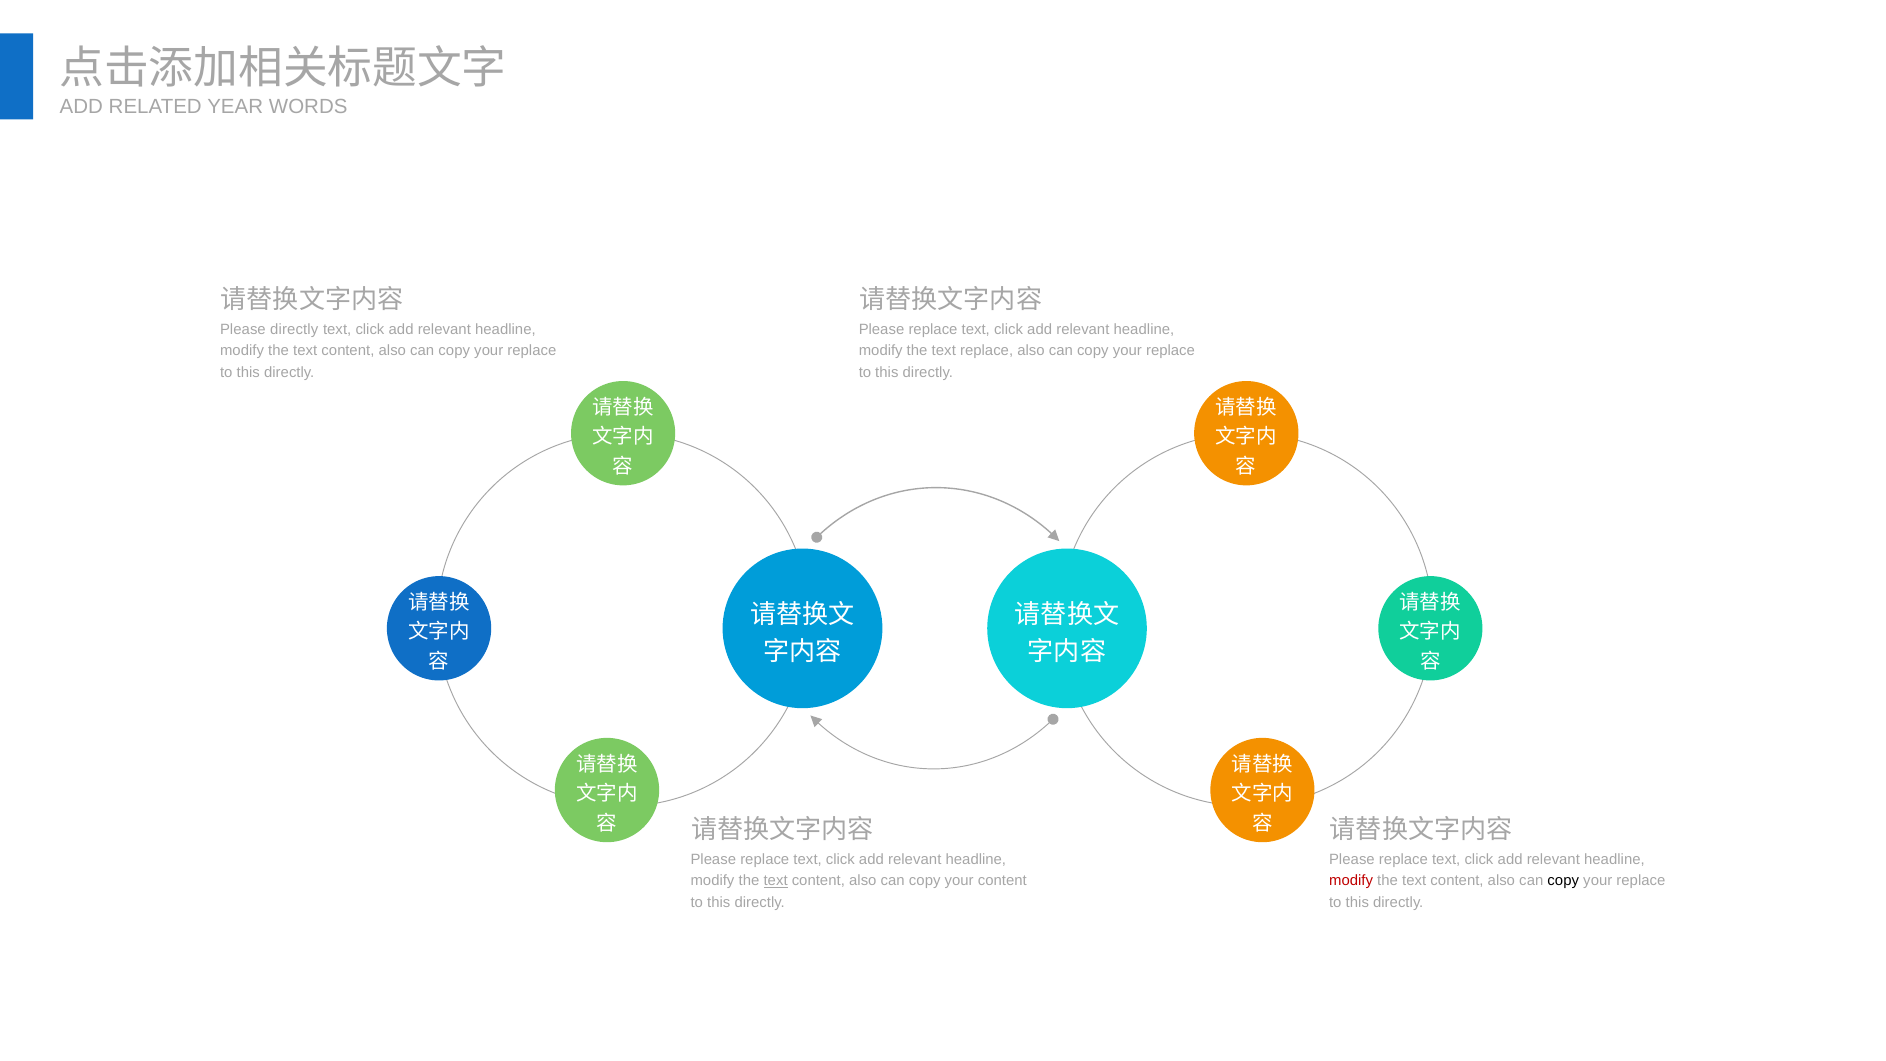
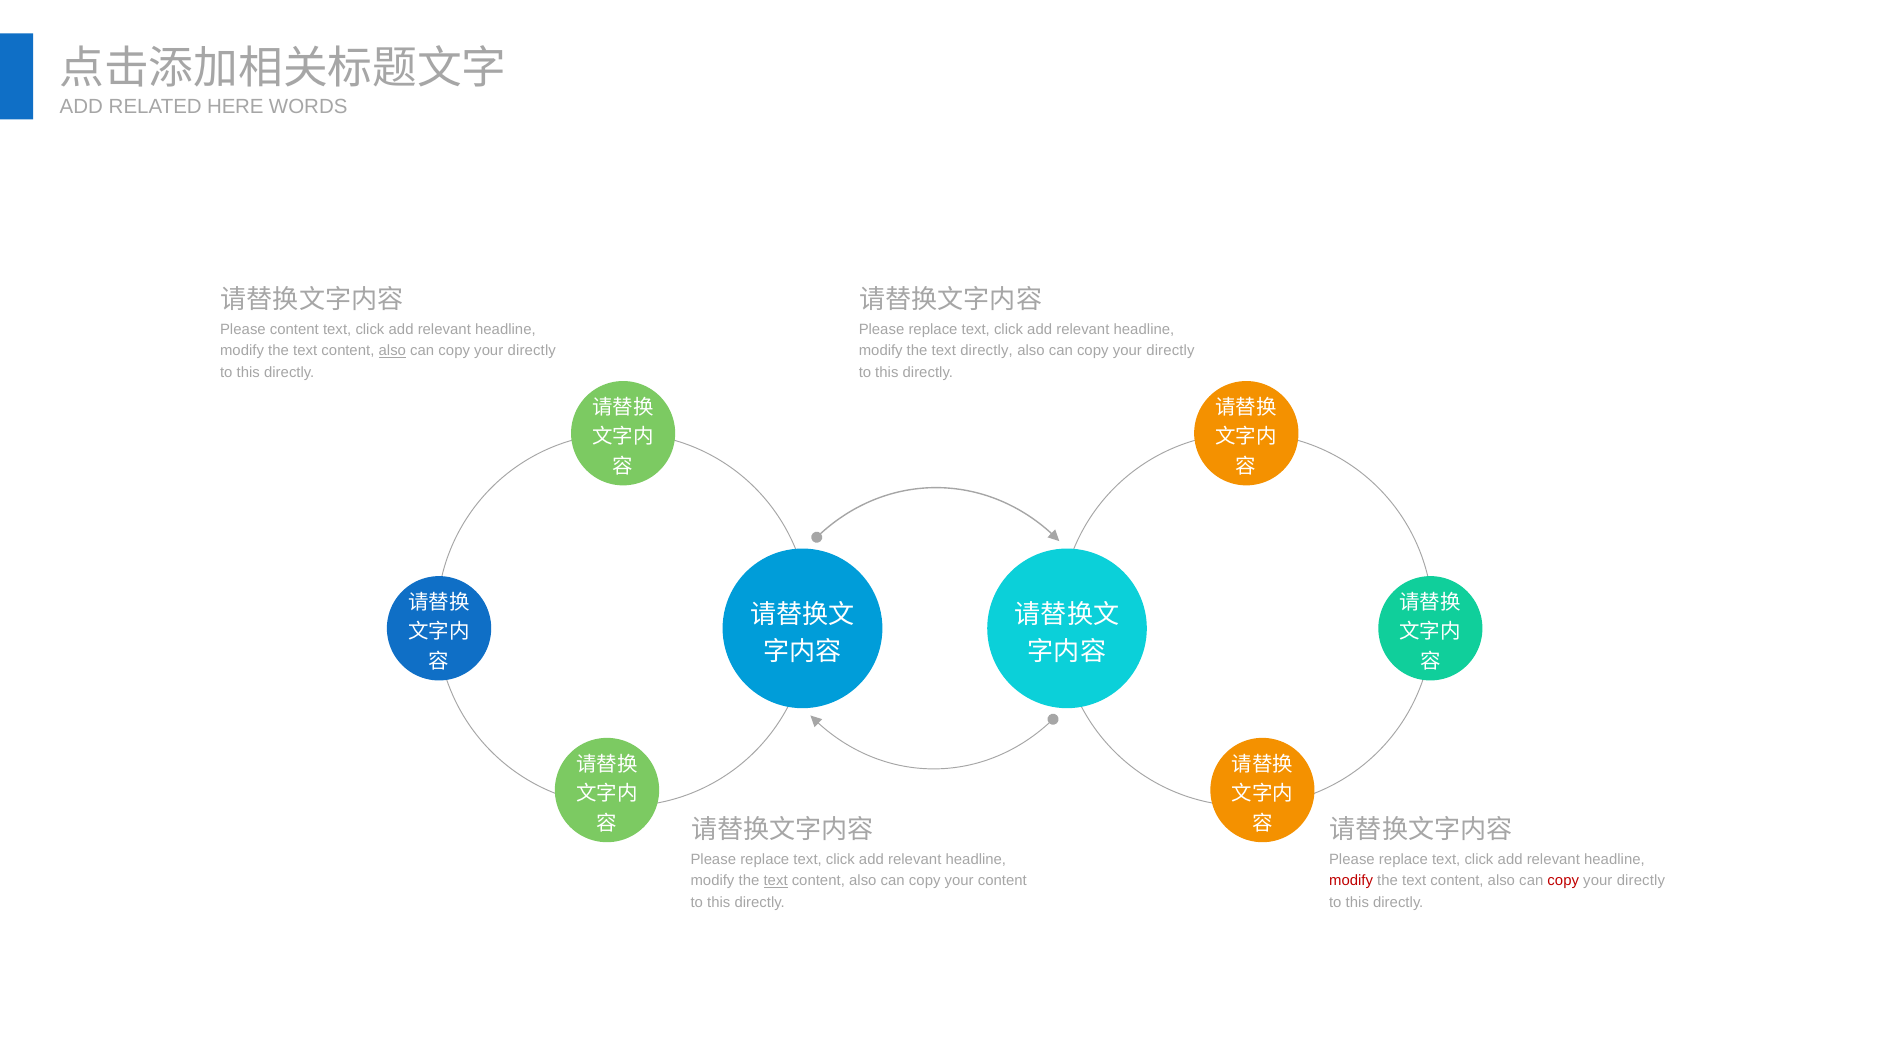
YEAR: YEAR -> HERE (235, 107)
Please directly: directly -> content (294, 329)
also underline: none -> present (392, 351)
replace: replace -> directly (532, 351)
text replace: replace -> directly (987, 351)
replace: replace -> directly (1170, 351)
copy colour: black -> red (1563, 881)
replace: replace -> directly (1641, 881)
